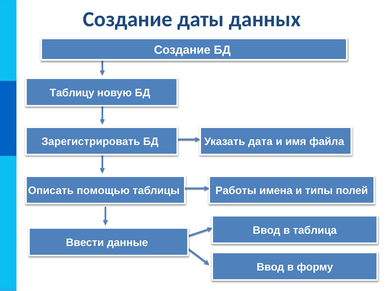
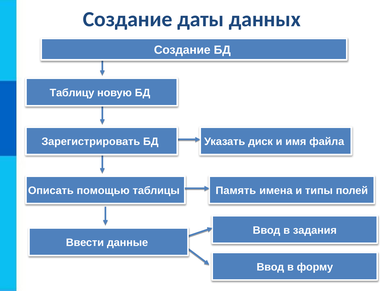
дата: дата -> диск (260, 142)
Работы: Работы -> Память (236, 191)
таблица: таблица -> задания (315, 230)
